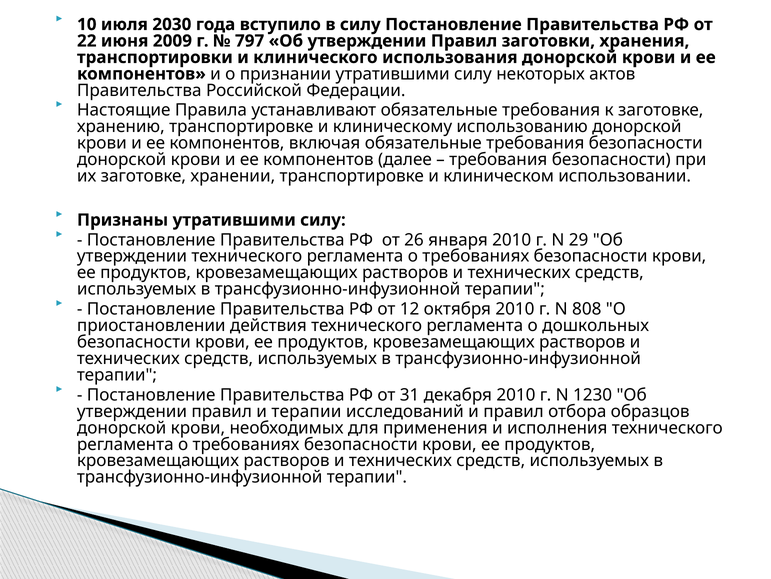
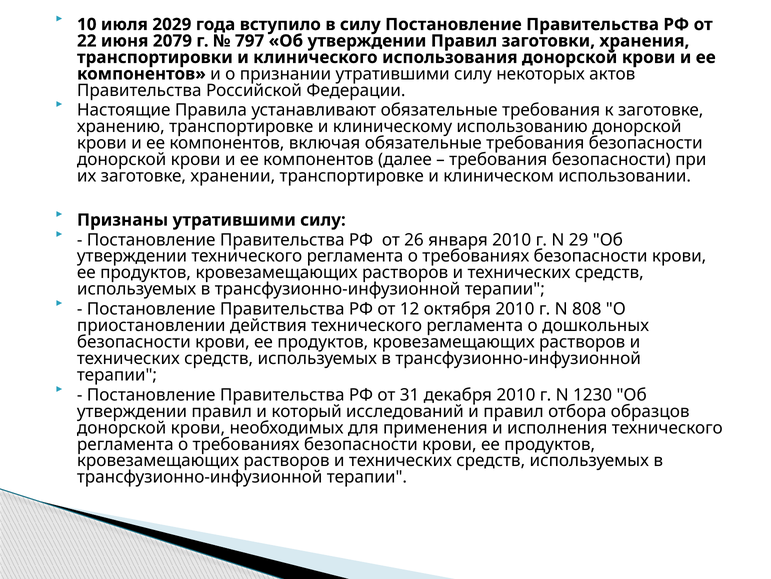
2030: 2030 -> 2029 (172, 24)
2009: 2009 -> 2079 (172, 41)
и терапии: терапии -> который (307, 411)
